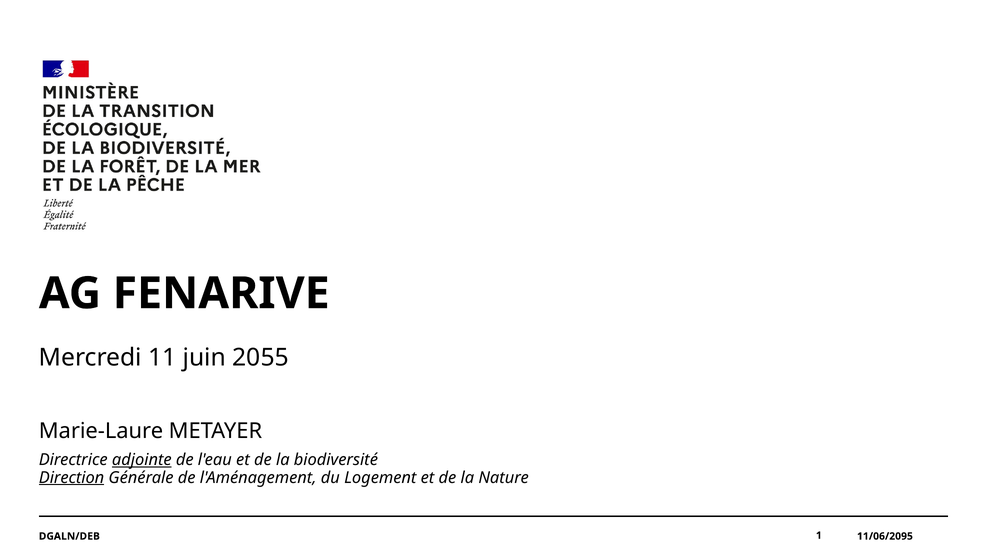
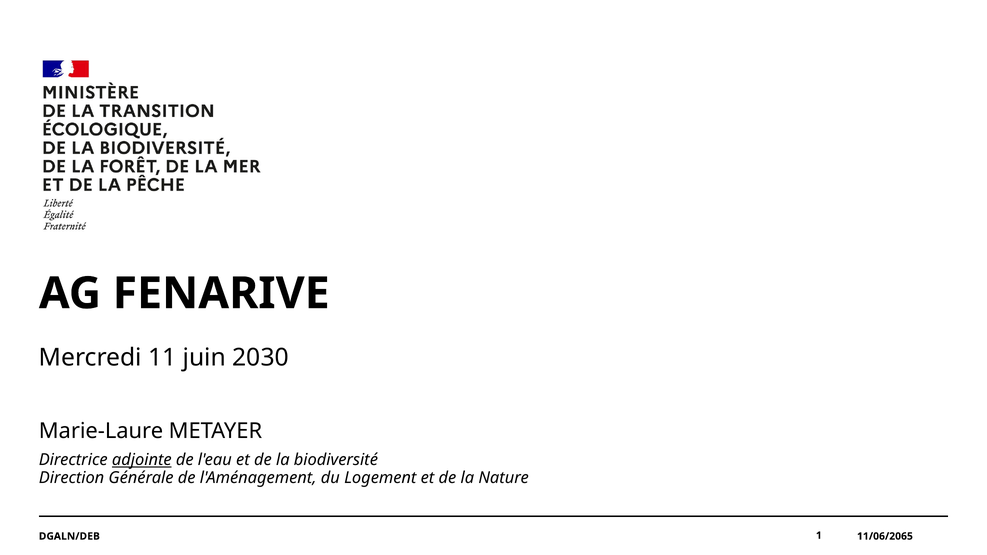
2055: 2055 -> 2030 (261, 358)
Direction underline: present -> none (72, 478)
11/06/2095: 11/06/2095 -> 11/06/2065 (885, 536)
